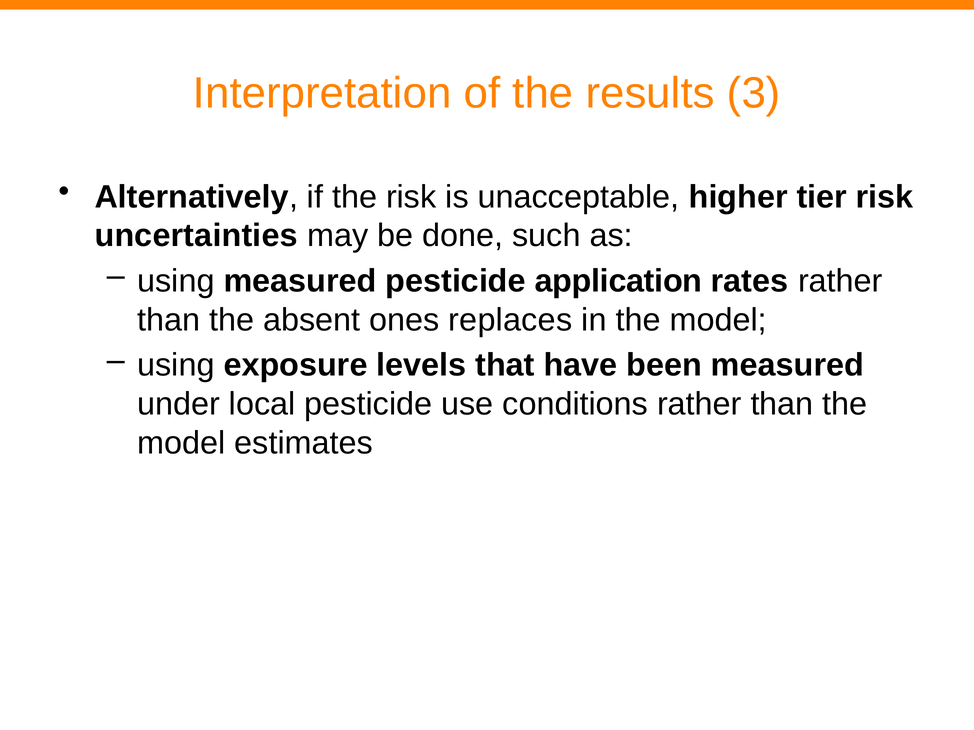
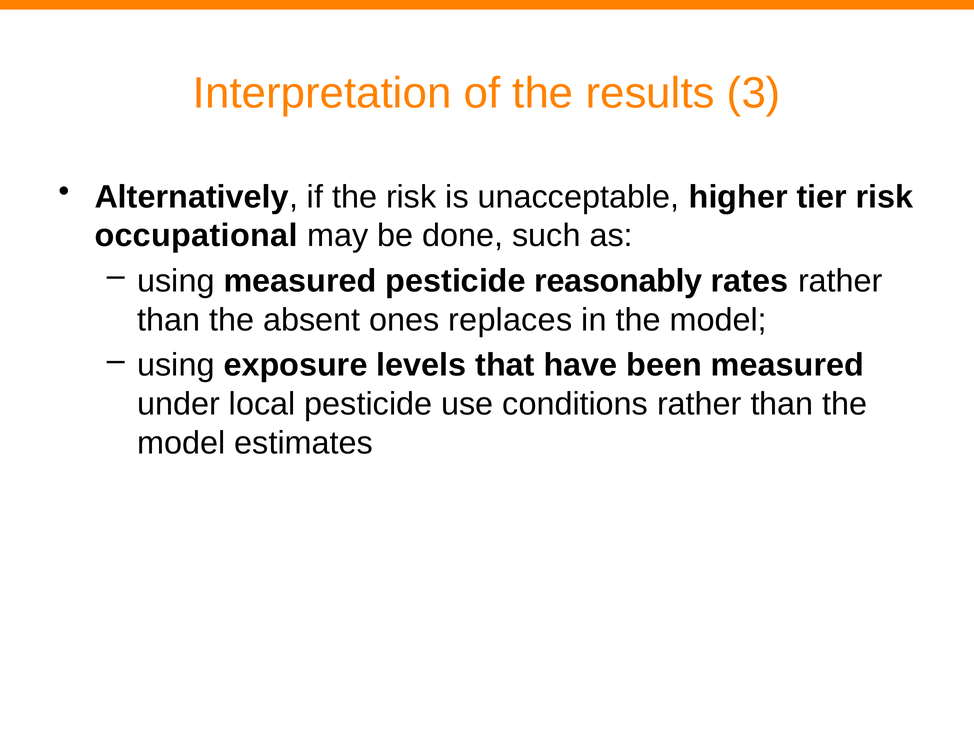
uncertainties: uncertainties -> occupational (196, 236)
application: application -> reasonably (618, 281)
